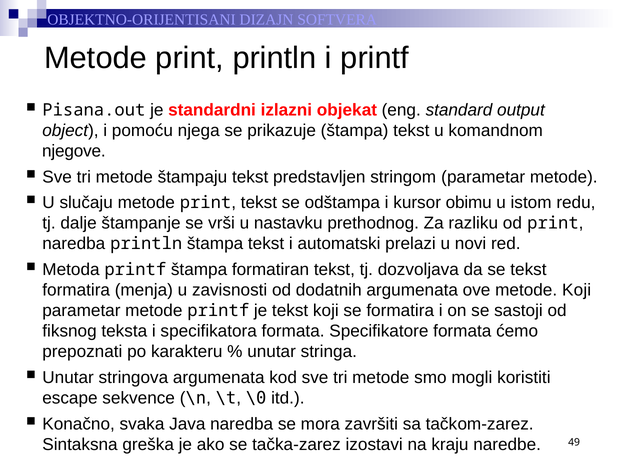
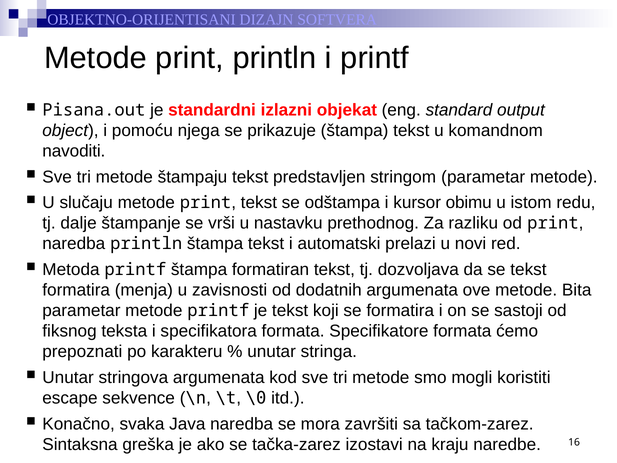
njegove: njegove -> navoditi (74, 151)
metode Koji: Koji -> Bita (577, 290)
49: 49 -> 16 (574, 442)
